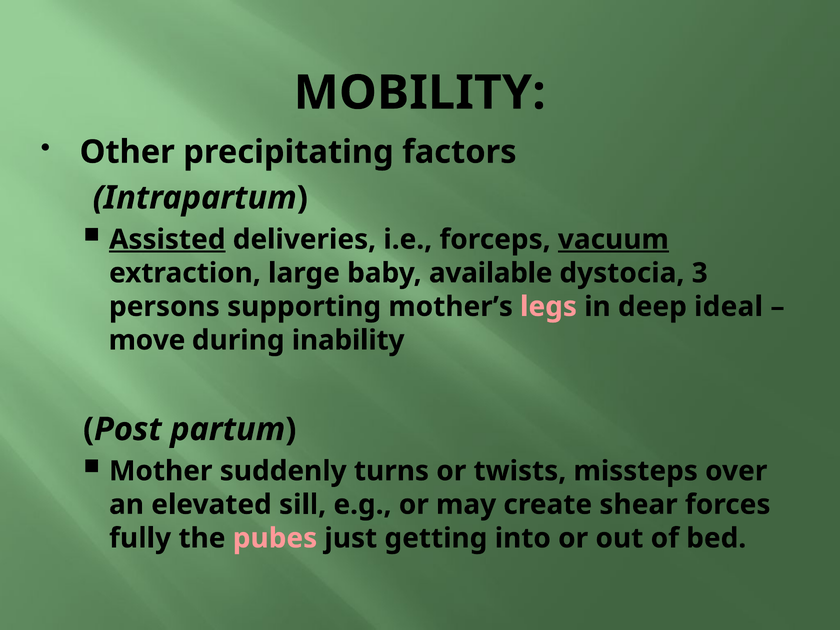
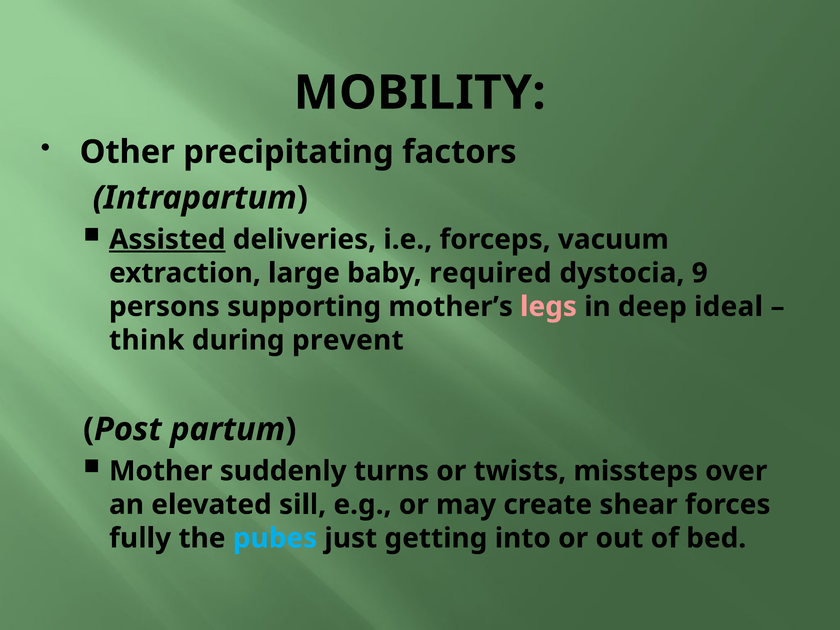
vacuum underline: present -> none (613, 239)
available: available -> required (490, 273)
3: 3 -> 9 (700, 273)
move: move -> think (147, 340)
inability: inability -> prevent (348, 340)
pubes colour: pink -> light blue (275, 538)
